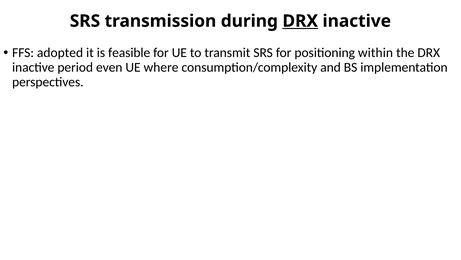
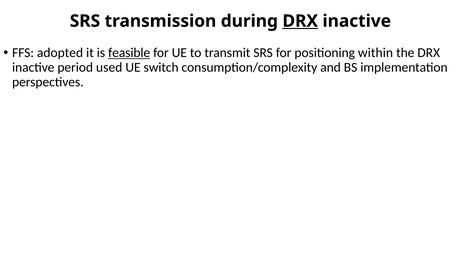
feasible underline: none -> present (129, 53)
even: even -> used (109, 67)
where: where -> switch (161, 67)
